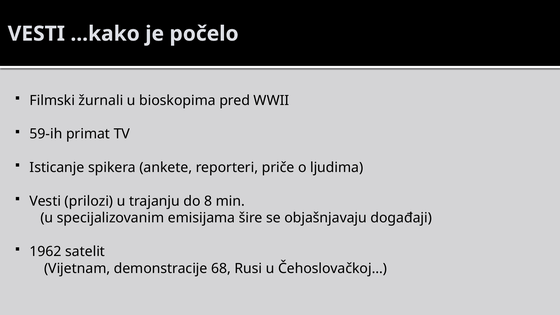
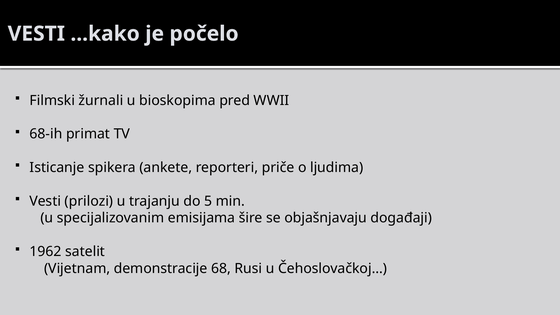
59-ih: 59-ih -> 68-ih (46, 134)
8: 8 -> 5 (208, 201)
